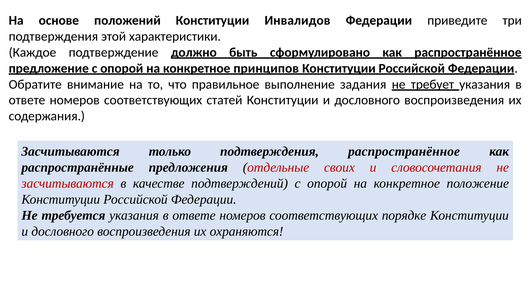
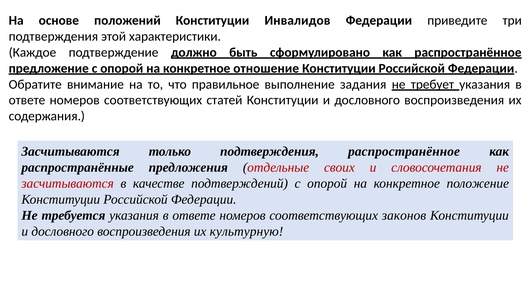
принципов: принципов -> отношение (266, 68)
порядке: порядке -> законов (404, 215)
охраняются: охраняются -> культурную (246, 231)
